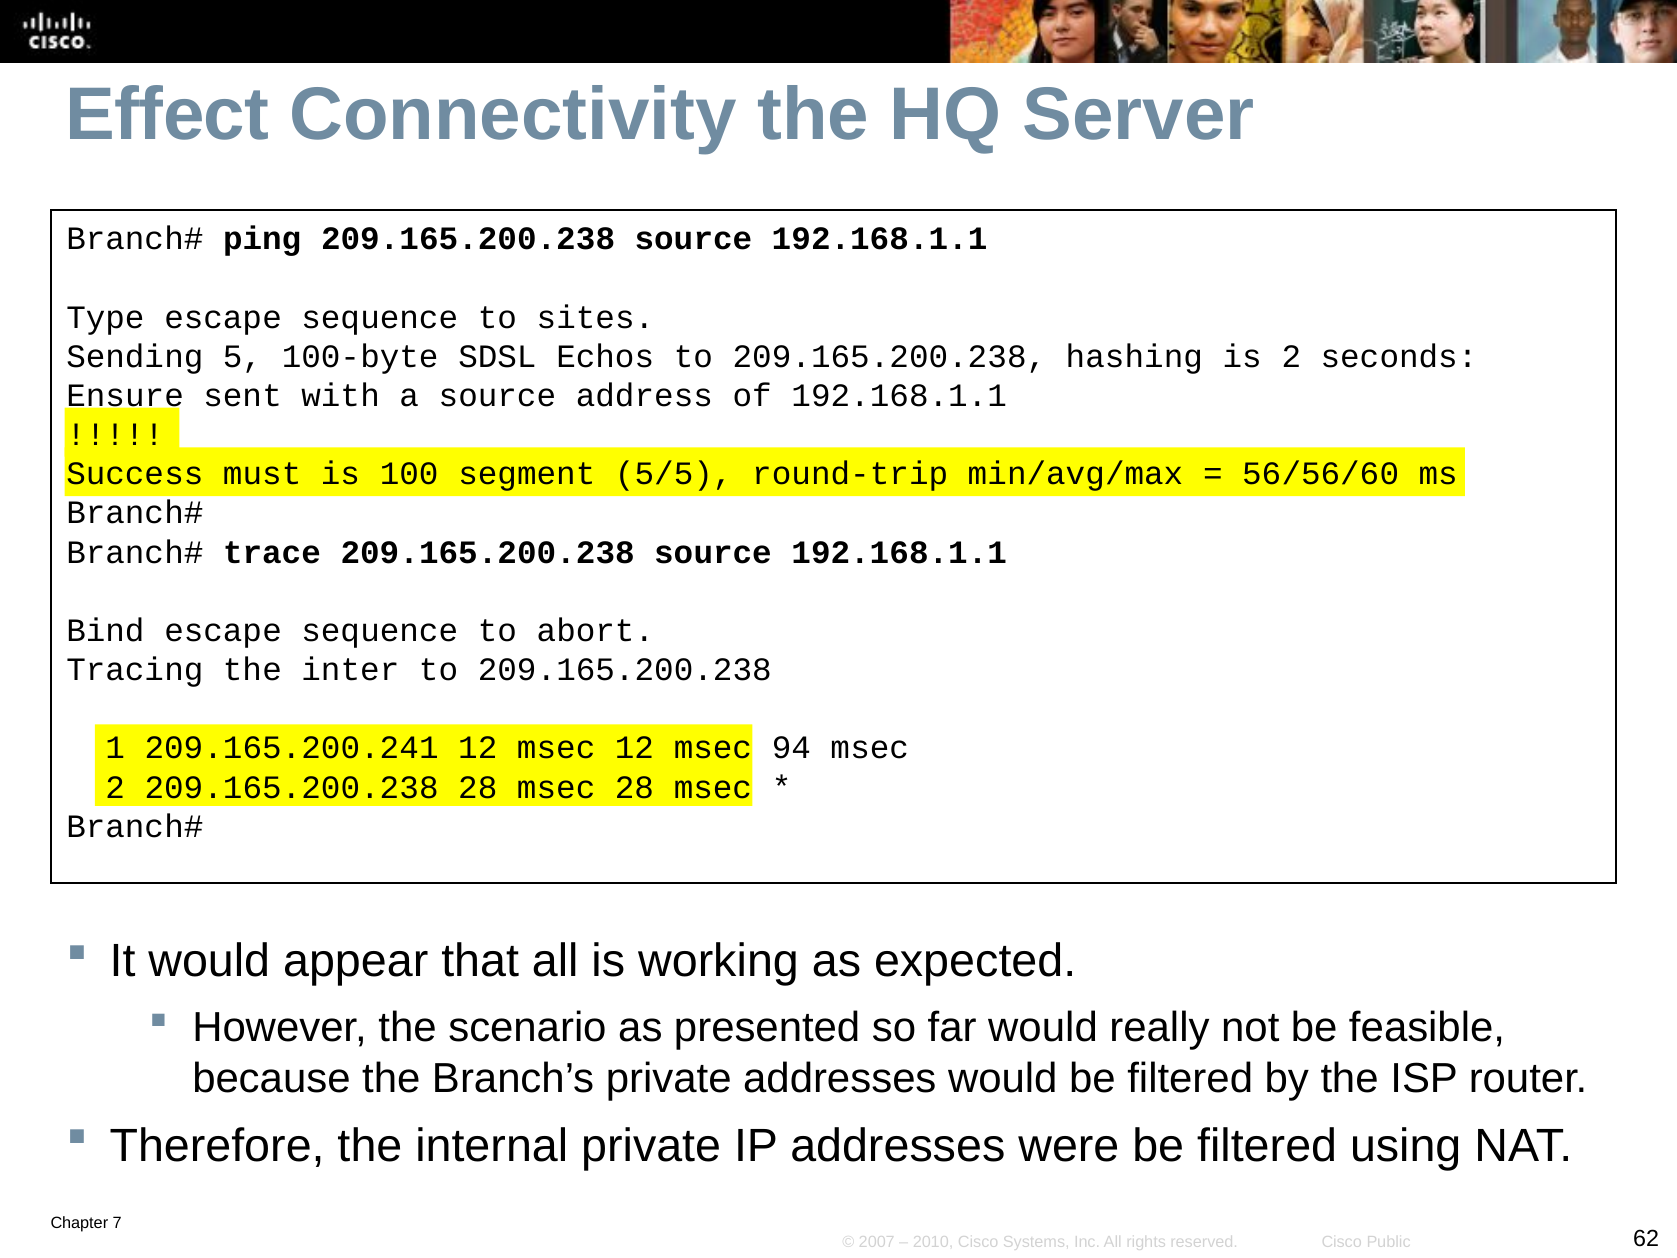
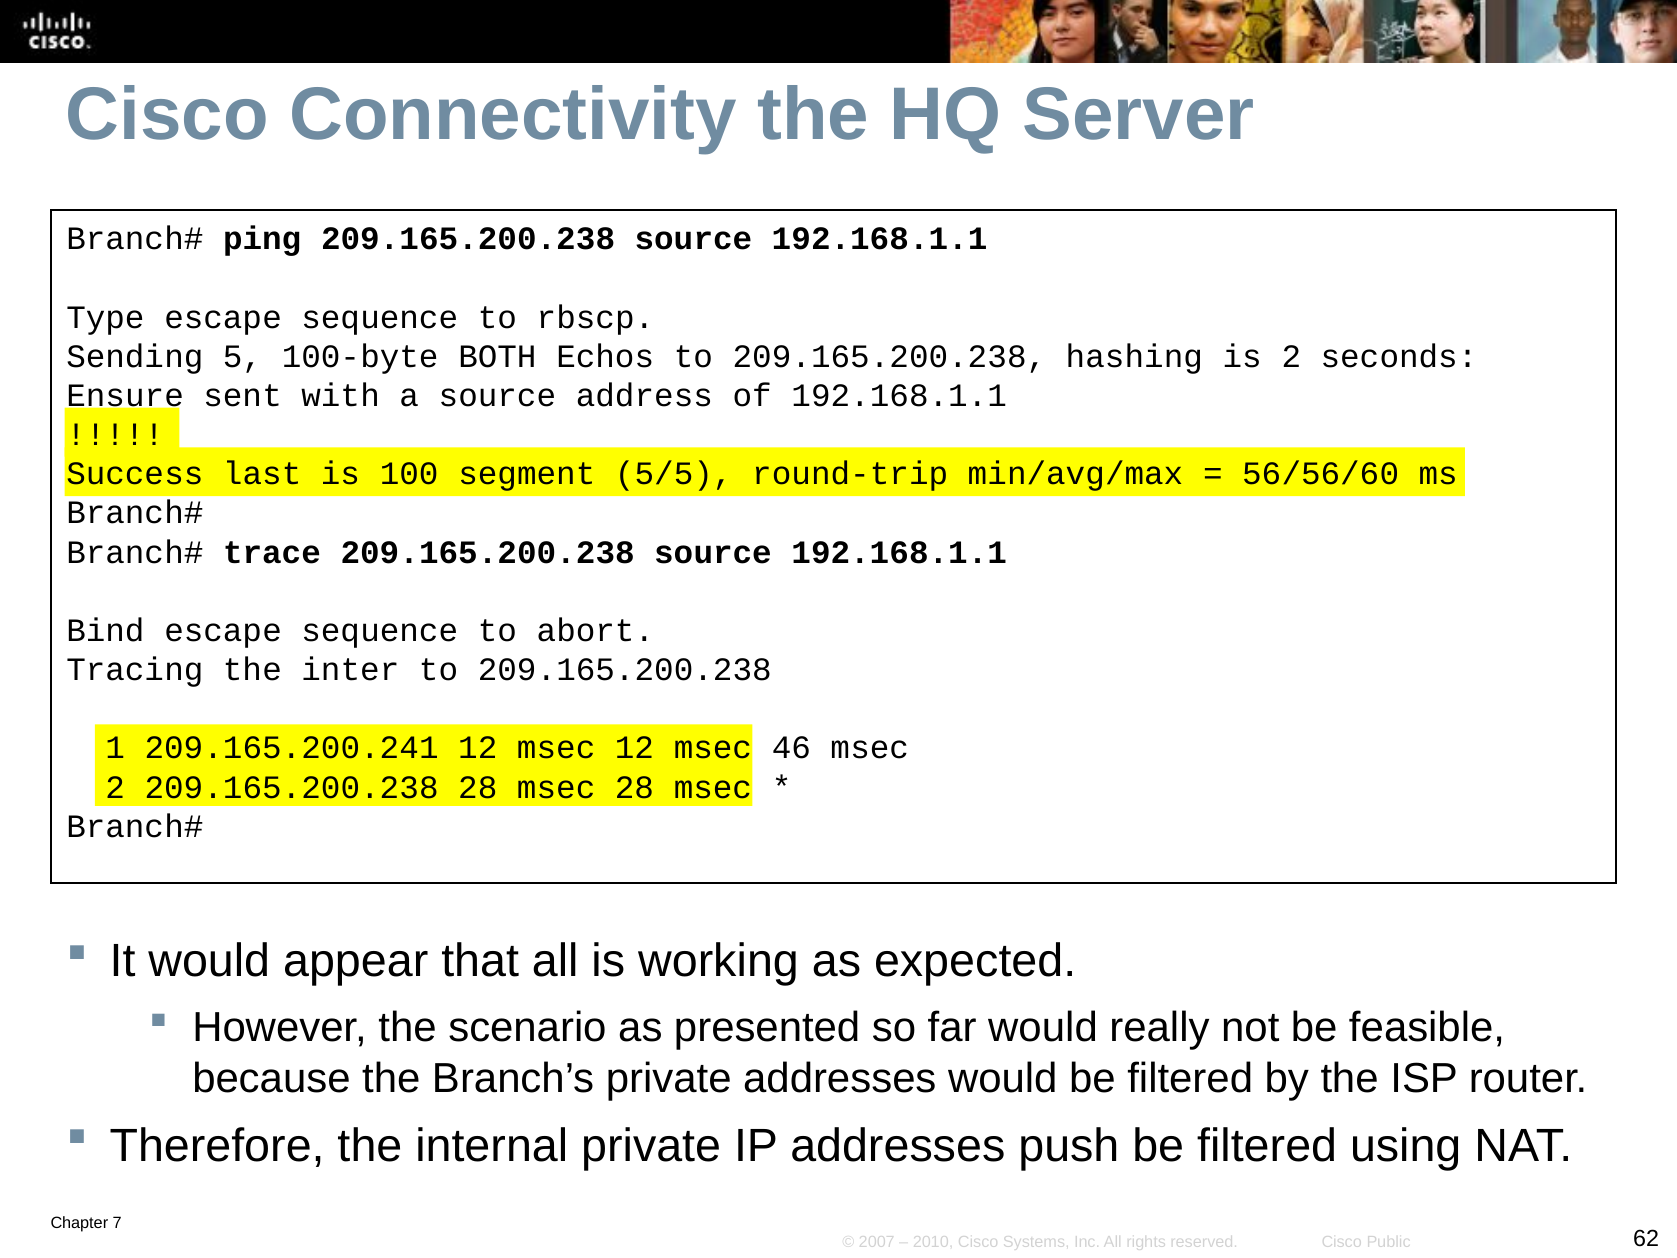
Effect: Effect -> Cisco (167, 115)
sites: sites -> rbscp (595, 317)
SDSL: SDSL -> BOTH (497, 356)
must: must -> last (262, 474)
94: 94 -> 46 (791, 748)
were: were -> push (1069, 1146)
